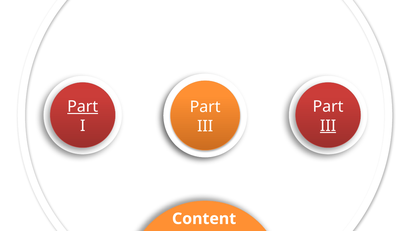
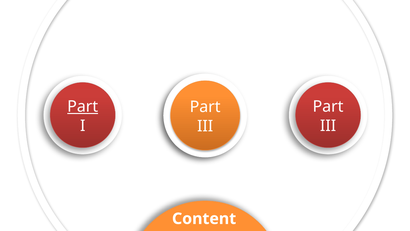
III underline: present -> none (328, 126)
